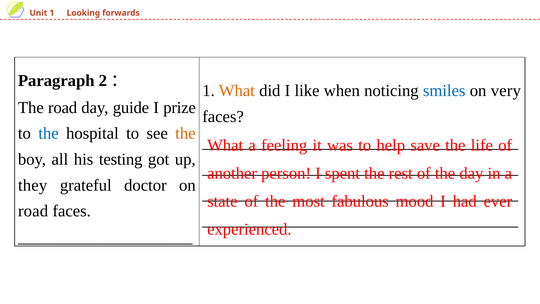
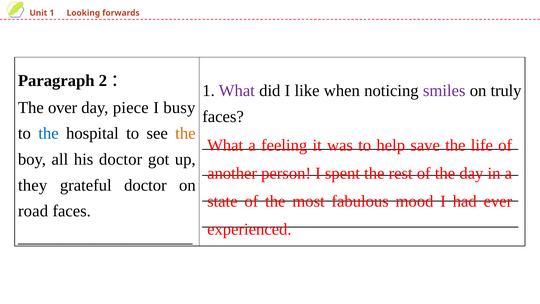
What colour: orange -> purple (237, 91)
smiles colour: blue -> purple (444, 91)
very: very -> truly (506, 91)
The road: road -> over (63, 108)
guide: guide -> piece (131, 108)
prize: prize -> busy (179, 108)
his testing: testing -> doctor (121, 159)
